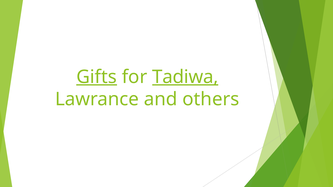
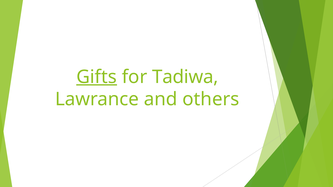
Tadiwa underline: present -> none (185, 77)
